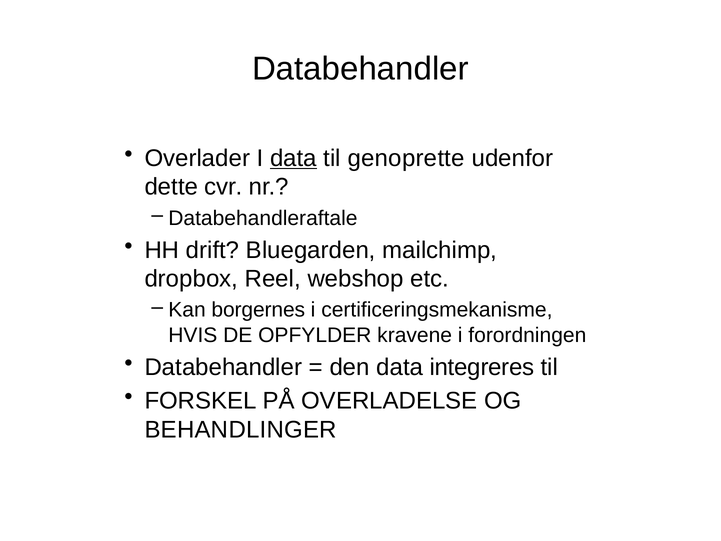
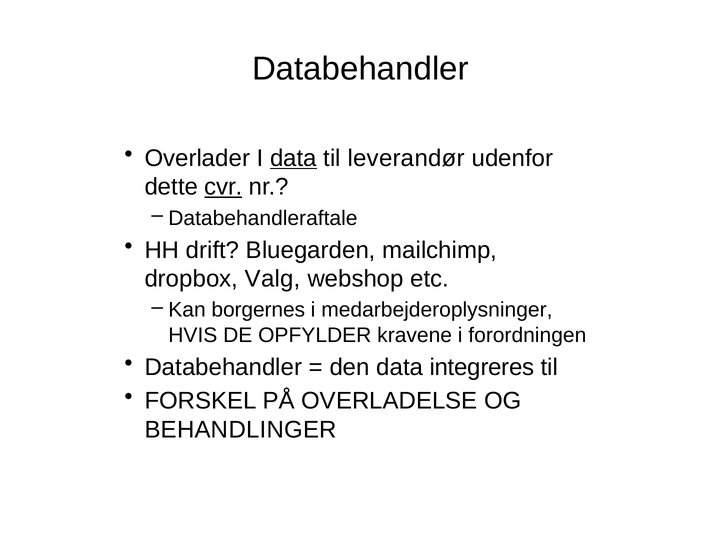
genoprette: genoprette -> leverandør (406, 158)
cvr underline: none -> present (223, 187)
Reel: Reel -> Valg (273, 279)
certificeringsmekanisme: certificeringsmekanisme -> medarbejderoplysninger (437, 310)
